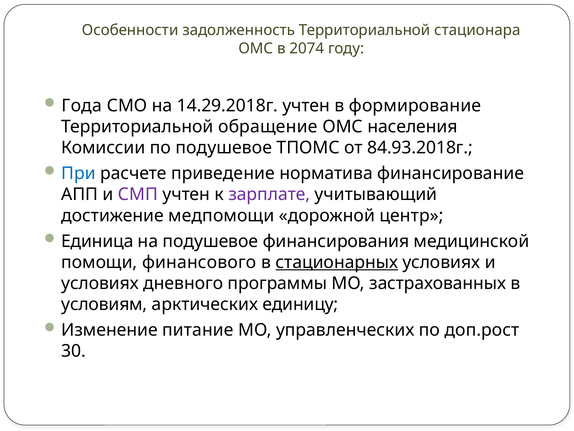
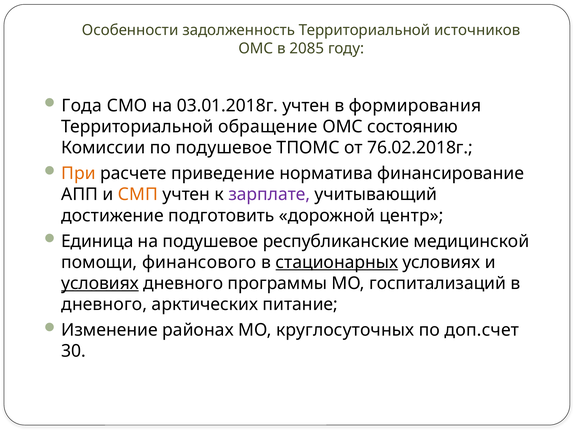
стационара: стационара -> источников (477, 30)
2074: 2074 -> 2085 (307, 48)
14.29.2018г: 14.29.2018г -> 03.01.2018г (227, 105)
формирование: формирование -> формирования (415, 105)
населения: населения -> состоянию (413, 127)
84.93.2018г: 84.93.2018г -> 76.02.2018г (420, 148)
При colour: blue -> orange (78, 173)
СМП colour: purple -> orange (138, 194)
медпомощи: медпомощи -> подготовить (221, 215)
финансирования: финансирования -> республиканские (336, 241)
условиях underline: none -> present (100, 283)
застрахованных: застрахованных -> госпитализаций (438, 283)
условиям: условиям -> дневного (104, 304)
единицу: единицу -> питание (300, 304)
питание: питание -> районах (198, 330)
управленческих: управленческих -> круглосуточных (345, 330)
доп.рост: доп.рост -> доп.счет (482, 330)
